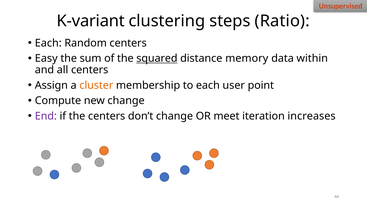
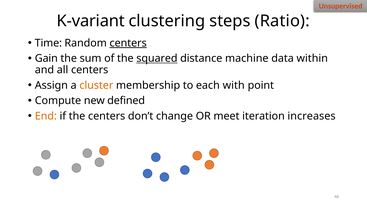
Each: Each -> Time (48, 43)
centers underline: none -> present (128, 43)
Easy: Easy -> Gain (46, 59)
memory: memory -> machine (247, 59)
user: user -> with (234, 85)
new change: change -> defined (126, 101)
End colour: purple -> orange (46, 116)
